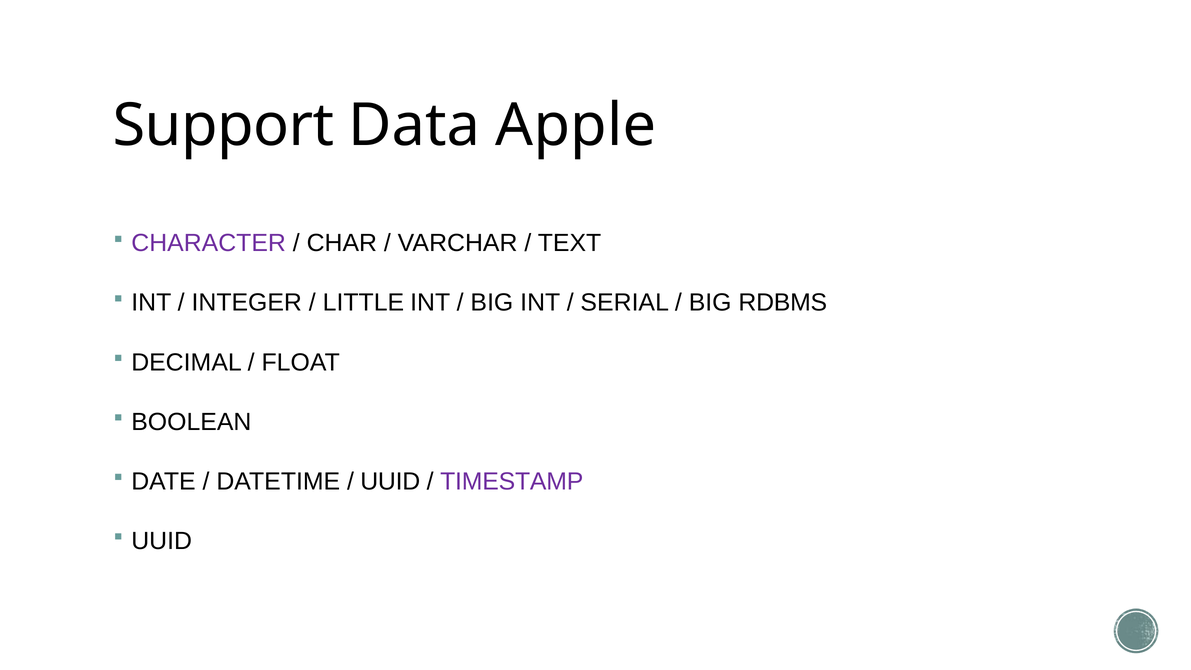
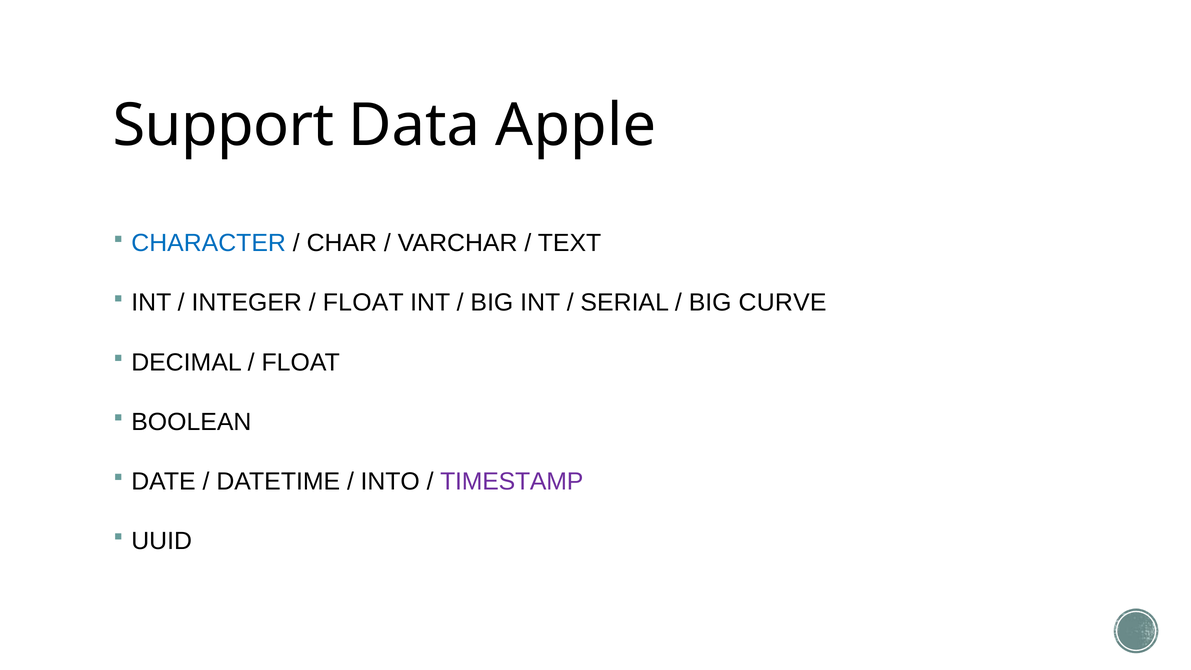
CHARACTER colour: purple -> blue (209, 243)
LITTLE: LITTLE -> FLOAT (363, 303)
RDBMS: RDBMS -> CURVE (783, 303)
UUID: UUID -> INTO (390, 481)
